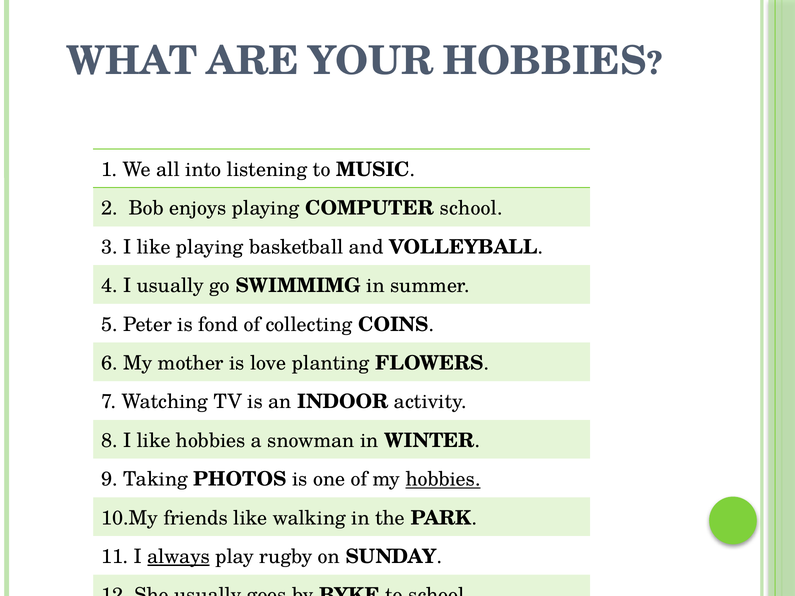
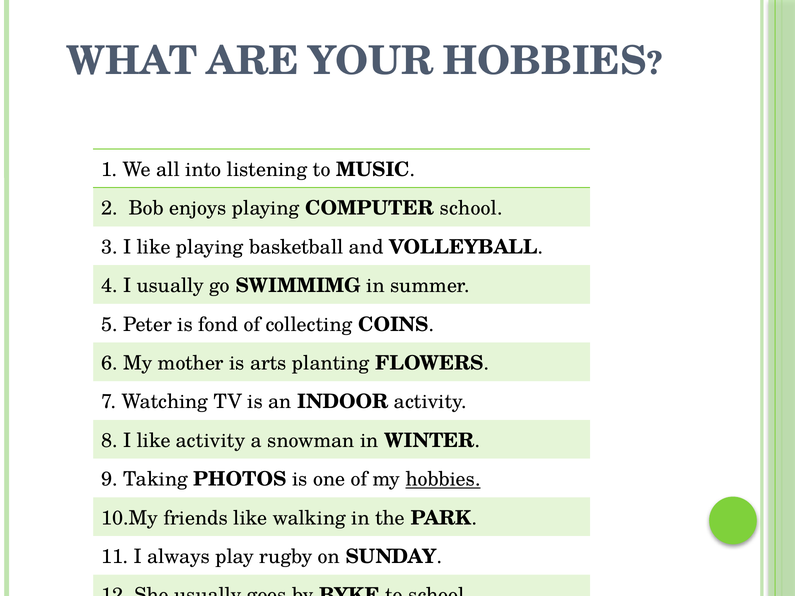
love: love -> arts (268, 363)
like hobbies: hobbies -> activity (211, 441)
always underline: present -> none (179, 557)
